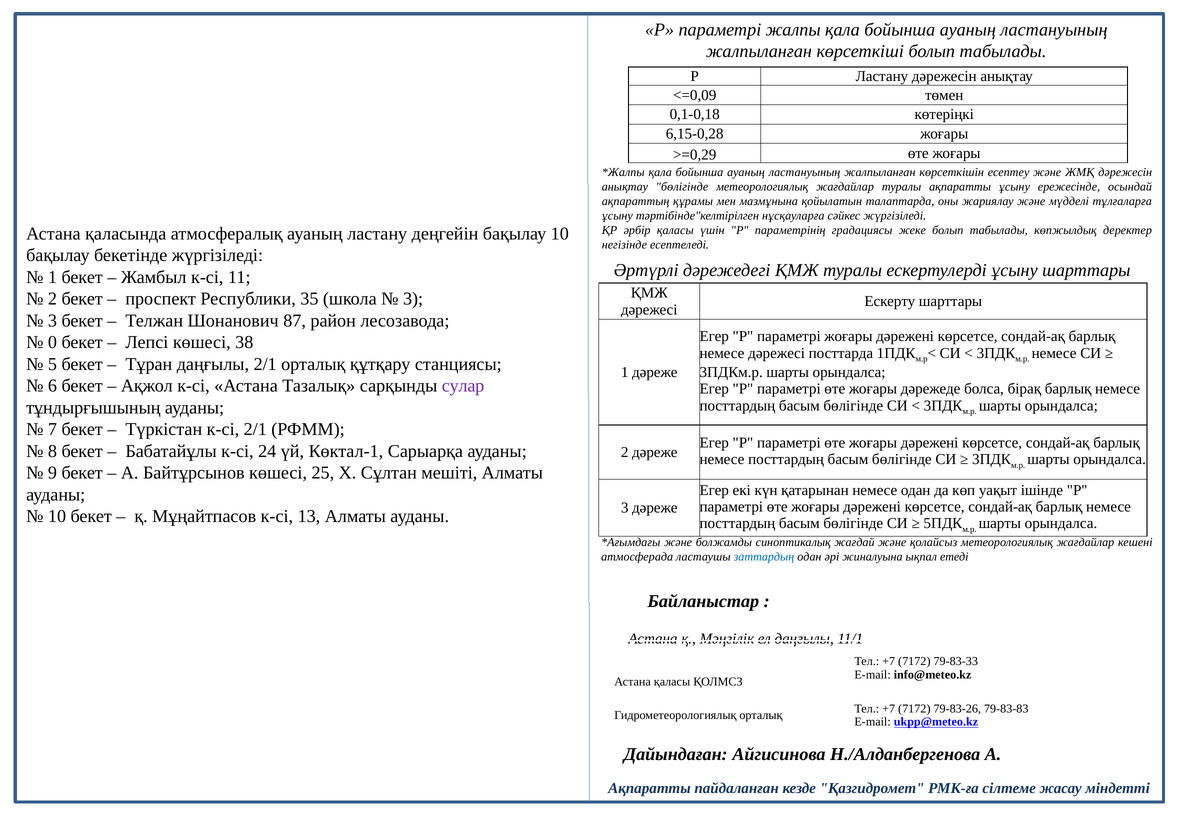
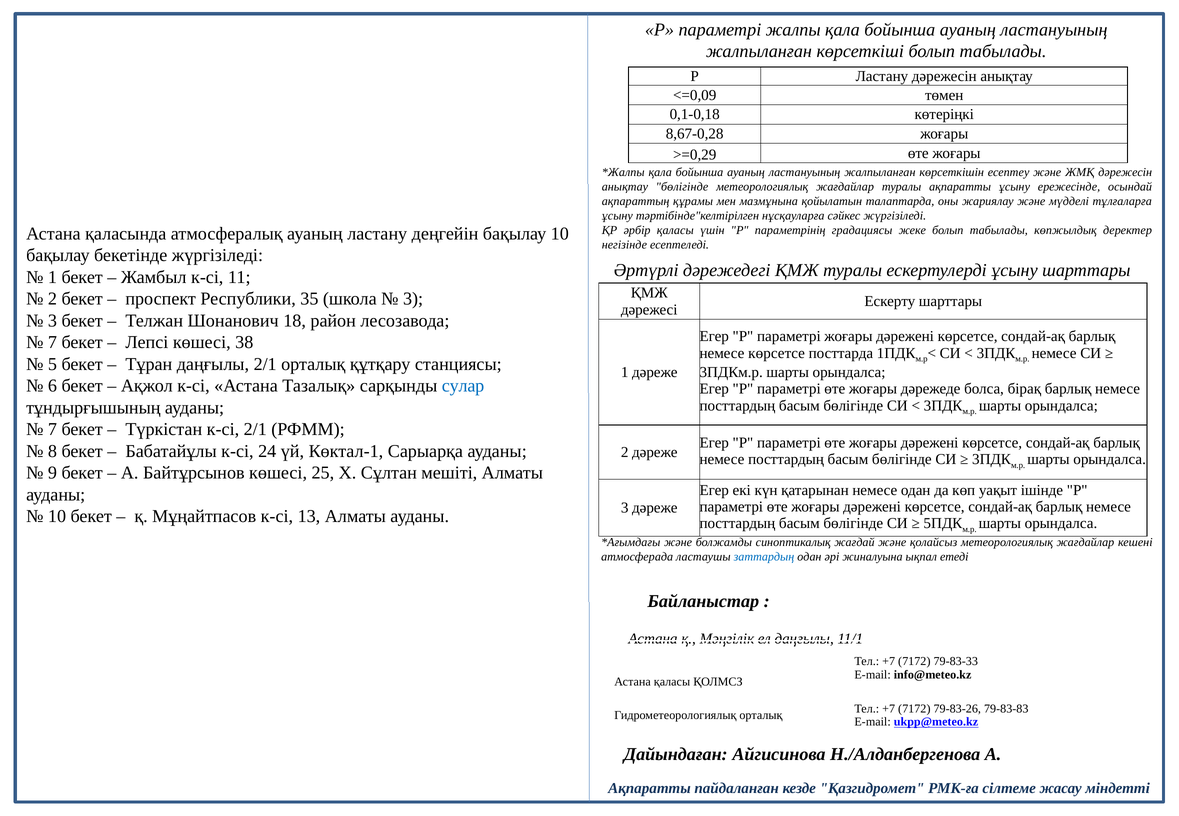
6,15-0,28: 6,15-0,28 -> 8,67-0,28 (695, 134)
87: 87 -> 18 (295, 321)
0: 0 -> 7 (52, 343)
немесе дәрежесі: дәрежесі -> көрсетсе (777, 353)
сулар colour: purple -> blue (463, 386)
